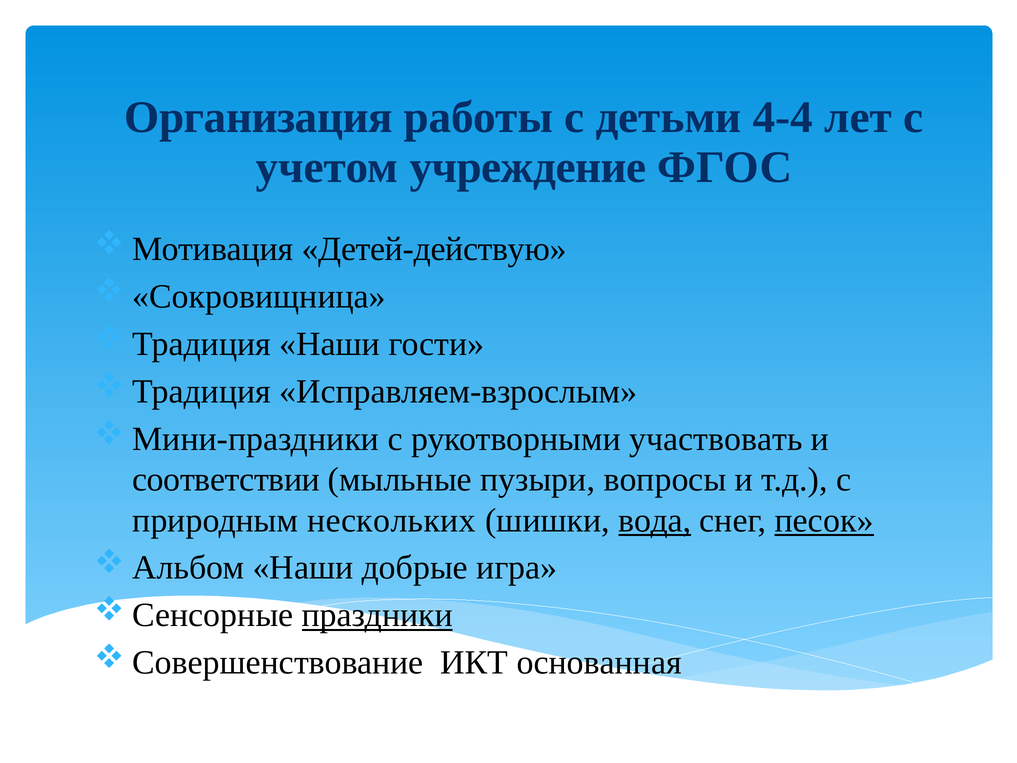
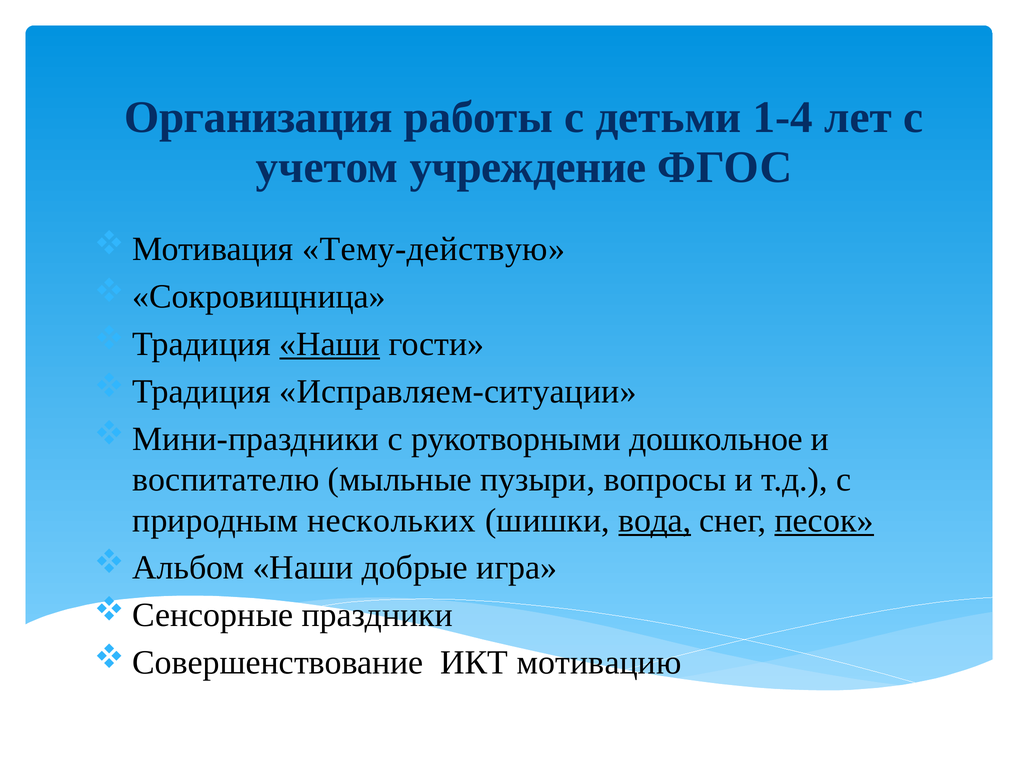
4-4: 4-4 -> 1-4 (783, 117)
Детей-действую: Детей-действую -> Тему-действую (434, 249)
Наши underline: none -> present (330, 344)
Исправляем-взрослым: Исправляем-взрослым -> Исправляем-ситуации (458, 391)
участвовать: участвовать -> дошкольное (716, 439)
соответствии: соответствии -> воспитателю (226, 479)
праздники underline: present -> none (377, 615)
основанная: основанная -> мотивацию (599, 663)
